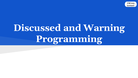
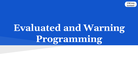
Discussed: Discussed -> Evaluated (37, 28)
